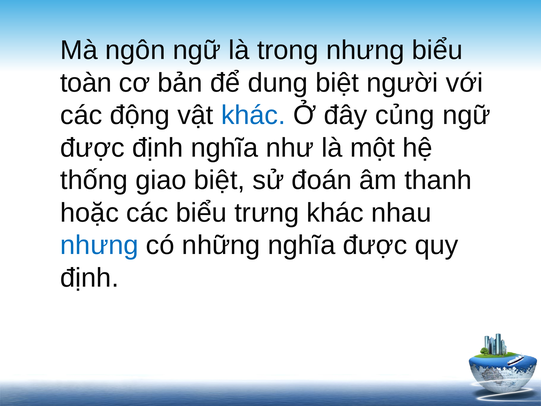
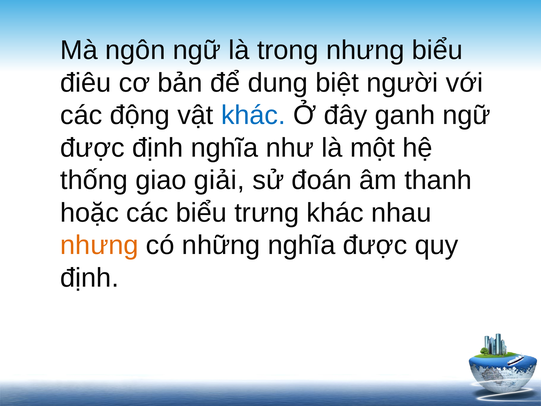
toàn: toàn -> điêu (86, 83)
củng: củng -> ganh (405, 115)
giao biệt: biệt -> giải (219, 180)
nhưng colour: blue -> orange (99, 245)
